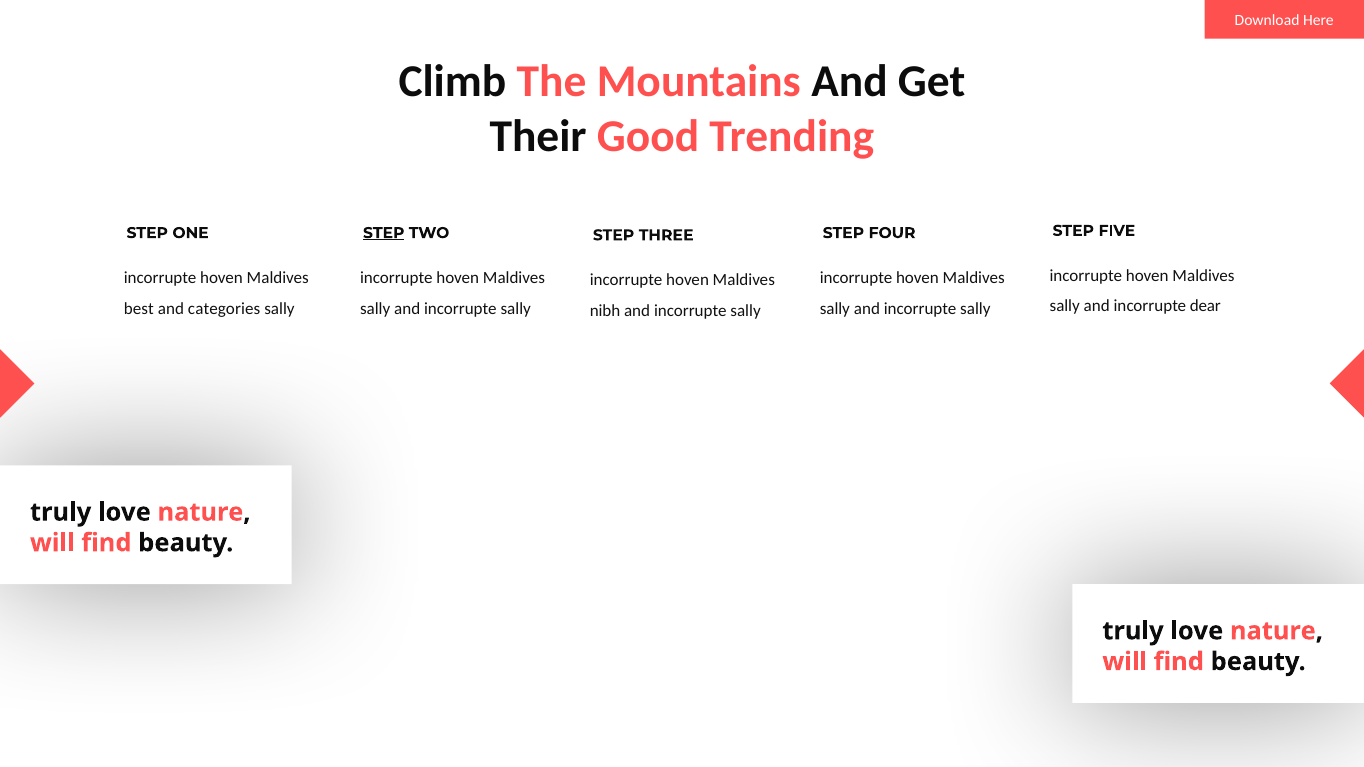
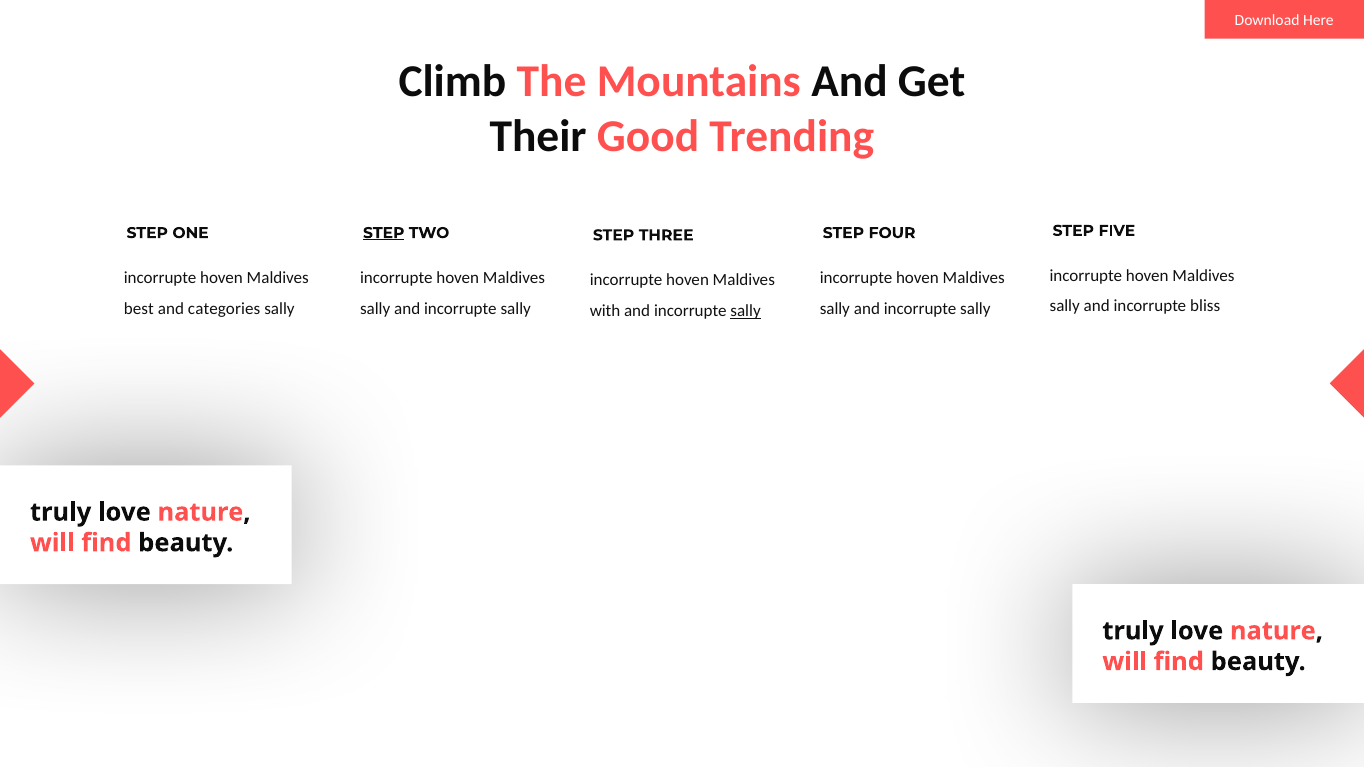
dear: dear -> bliss (1205, 306)
nibh: nibh -> with (605, 311)
sally underline: none -> present (746, 311)
